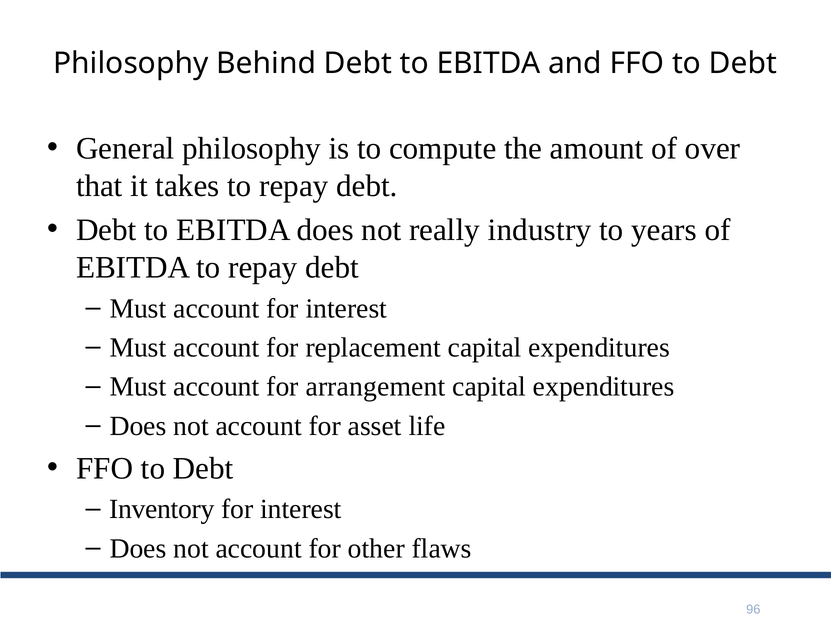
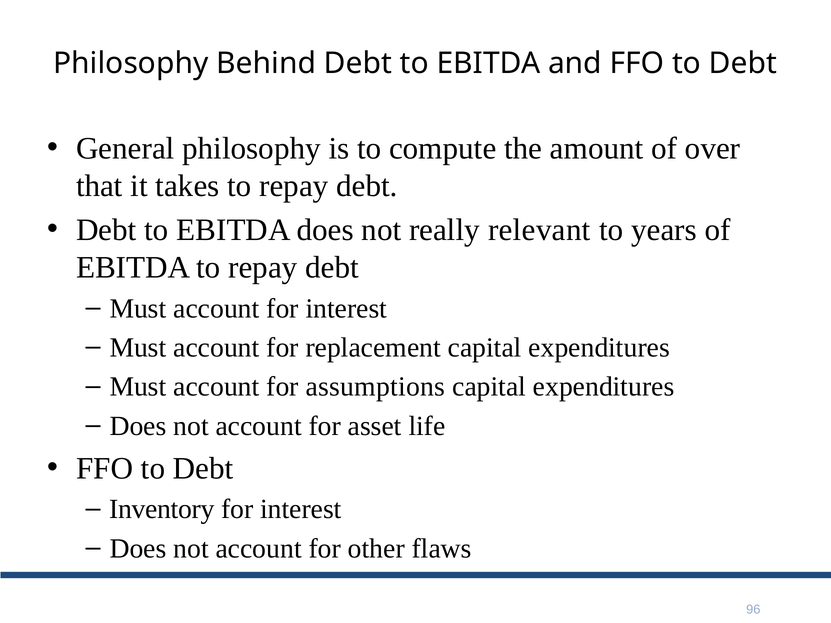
industry: industry -> relevant (539, 230)
arrangement: arrangement -> assumptions (375, 387)
